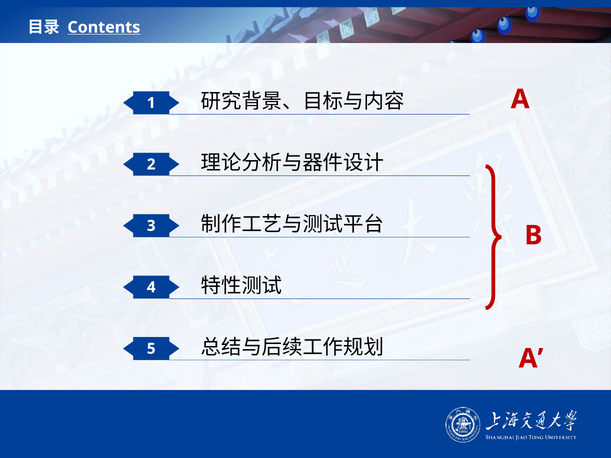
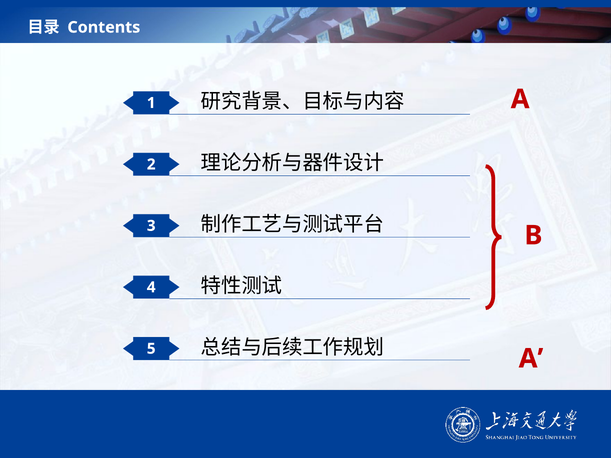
Contents underline: present -> none (104, 27)
